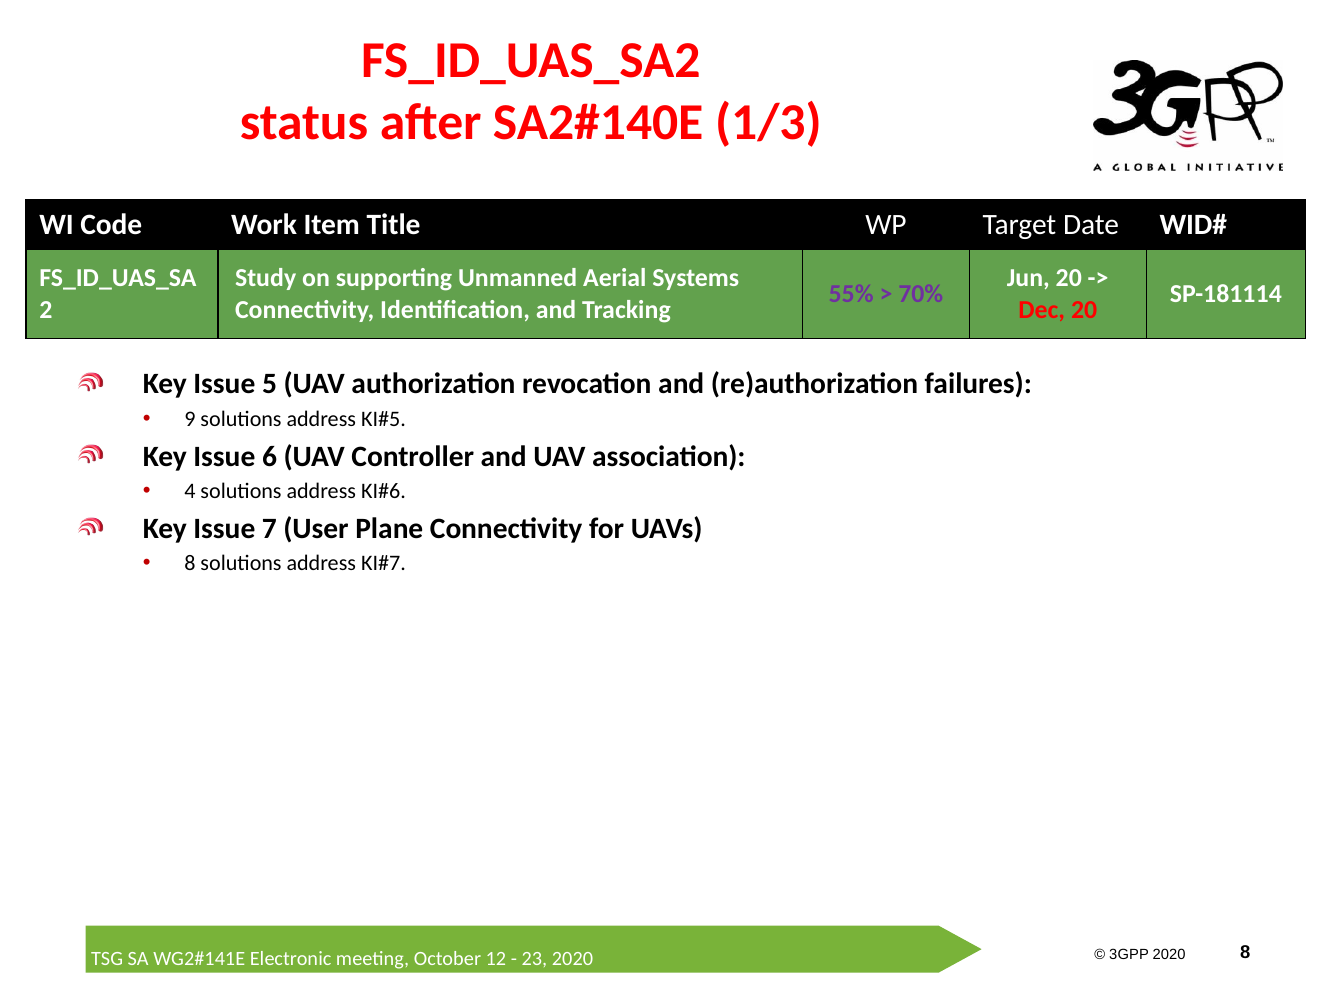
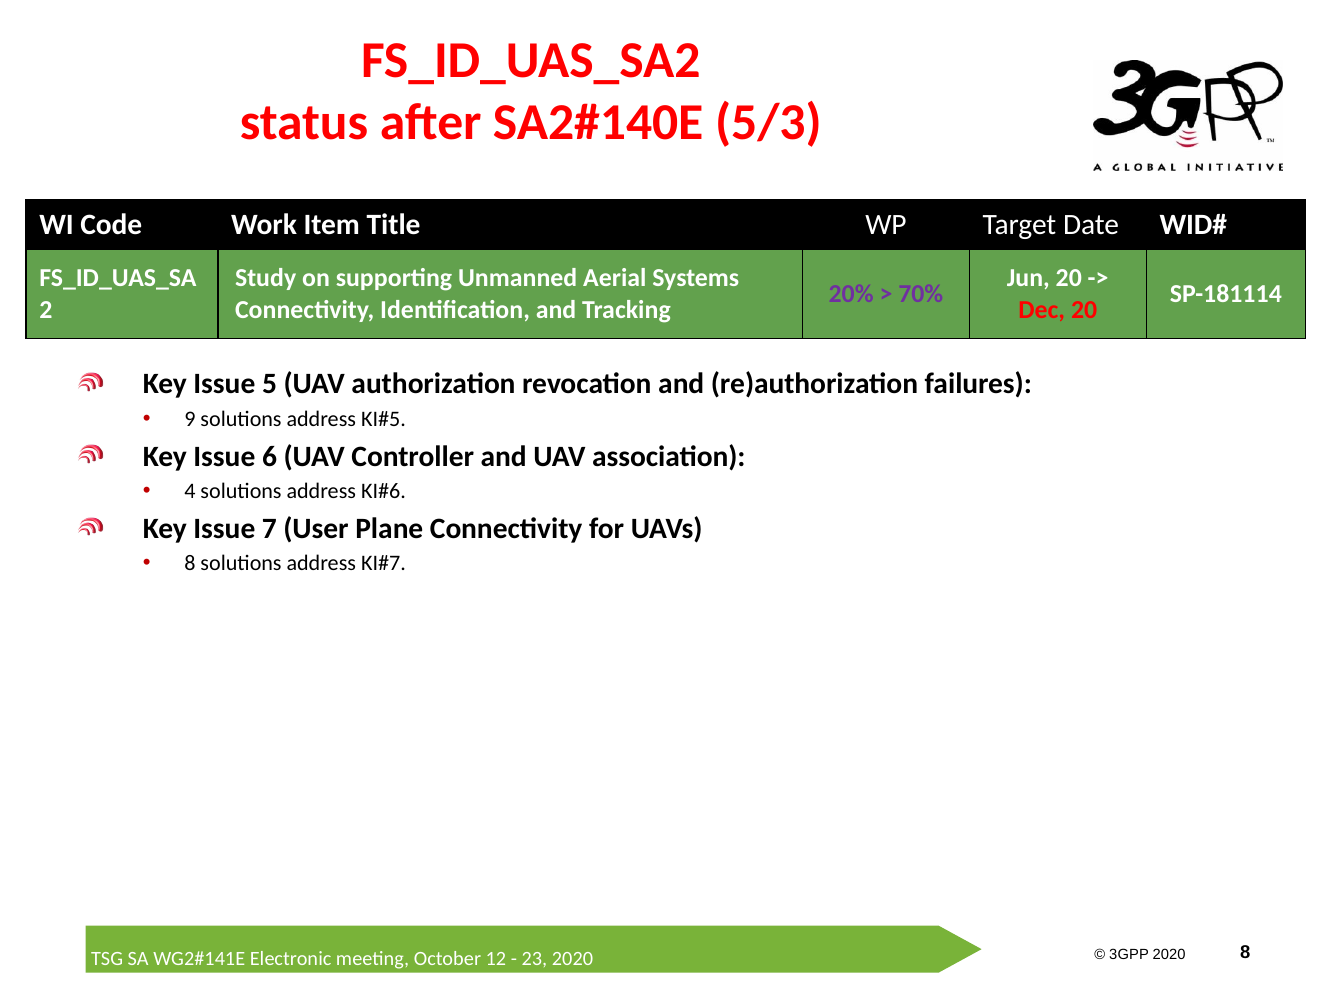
1/3: 1/3 -> 5/3 (768, 122)
55%: 55% -> 20% (851, 294)
